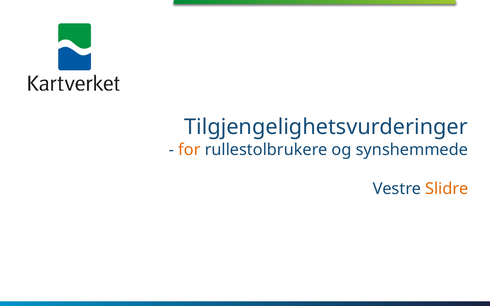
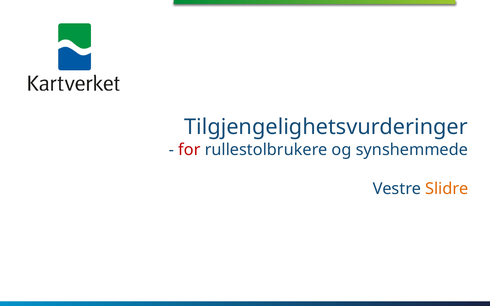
for colour: orange -> red (189, 150)
